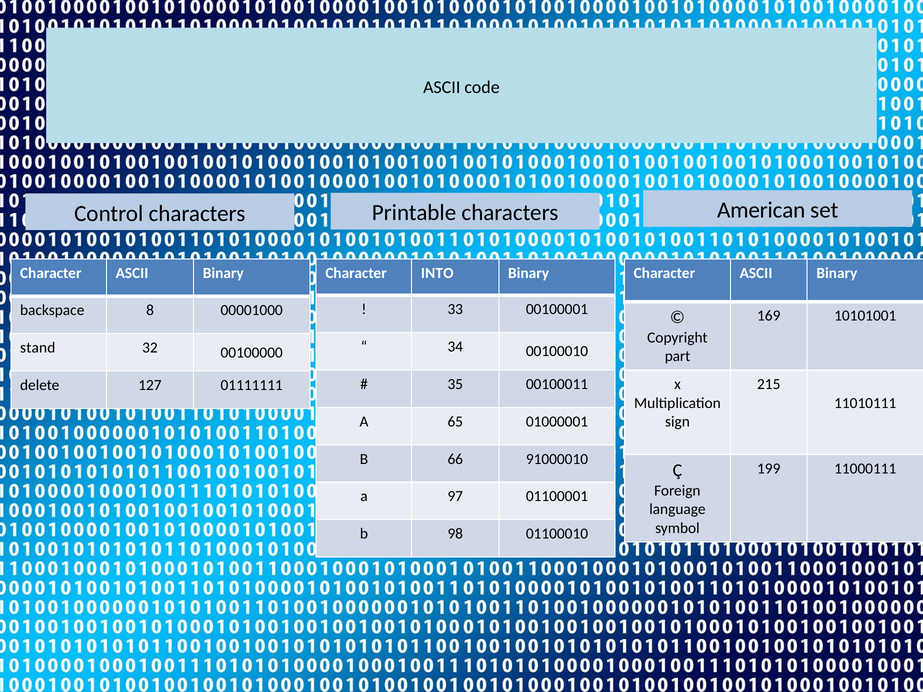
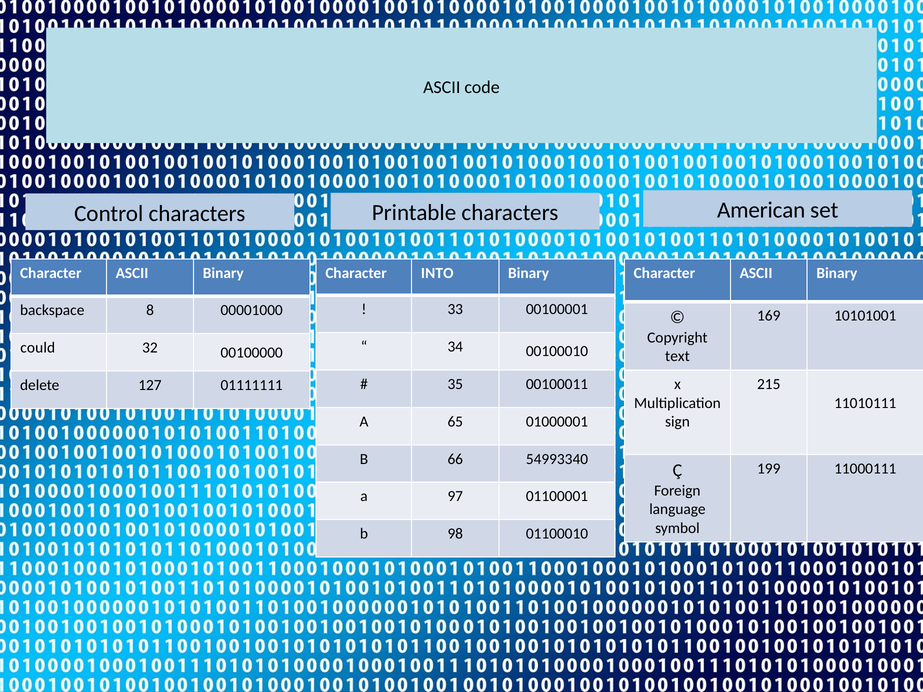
stand: stand -> could (38, 348)
part: part -> text (677, 357)
91000010: 91000010 -> 54993340 (557, 459)
